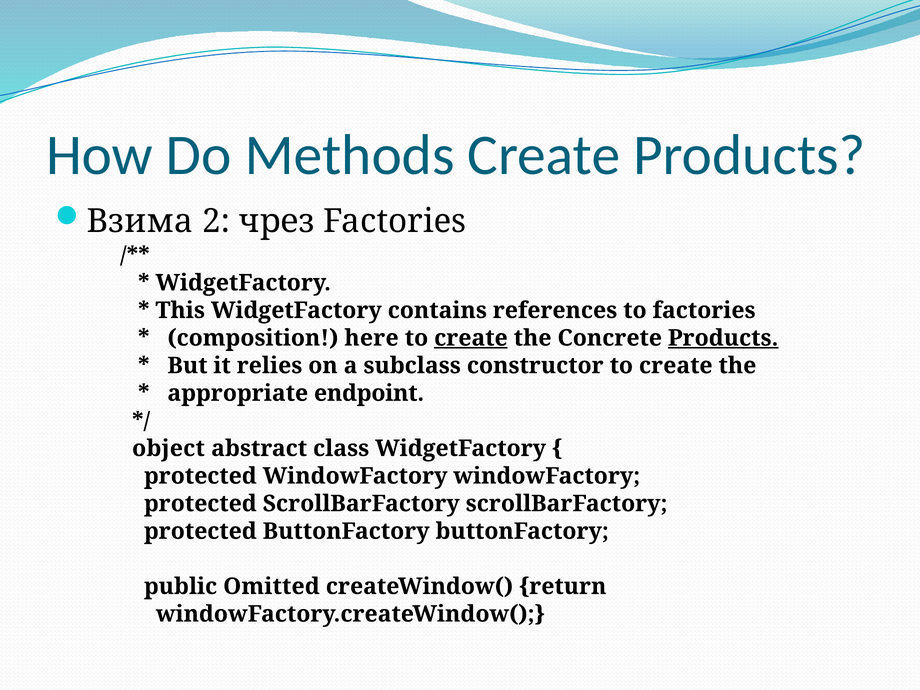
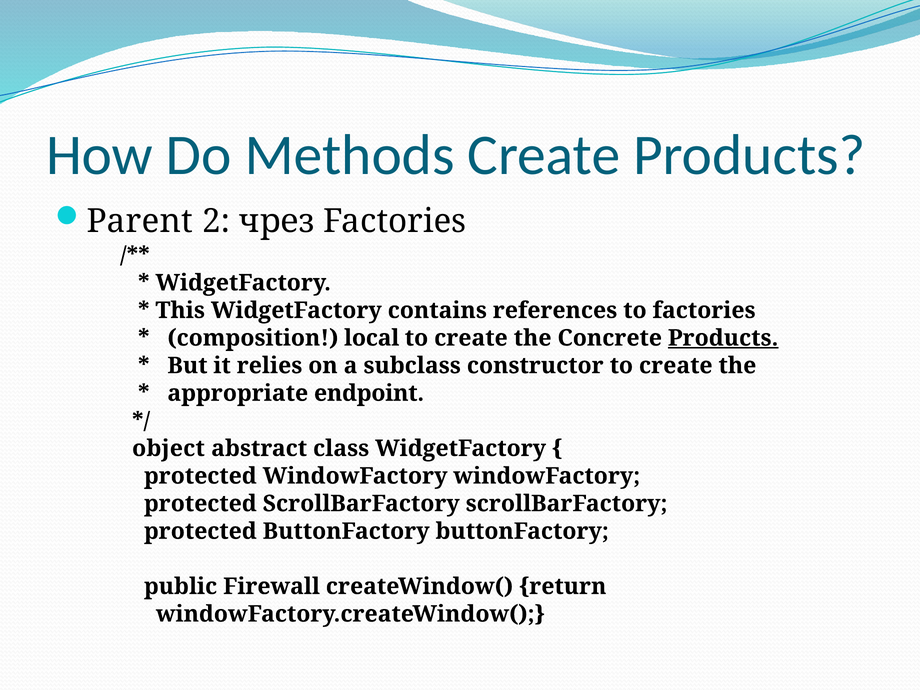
Взима: Взима -> Parent (140, 222)
here: here -> local (372, 338)
create underline: present -> none (471, 338)
Omitted: Omitted -> Firewall (272, 586)
